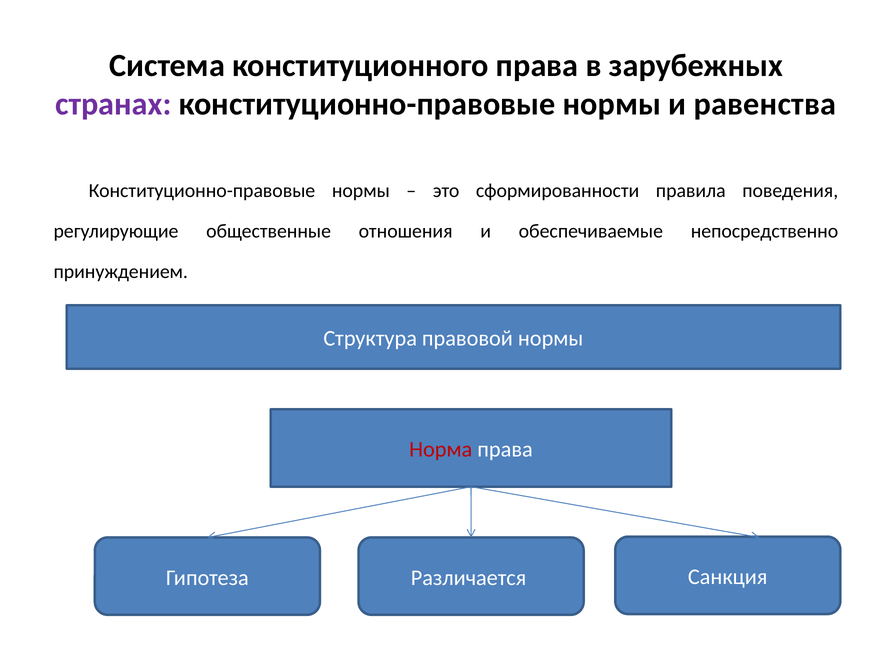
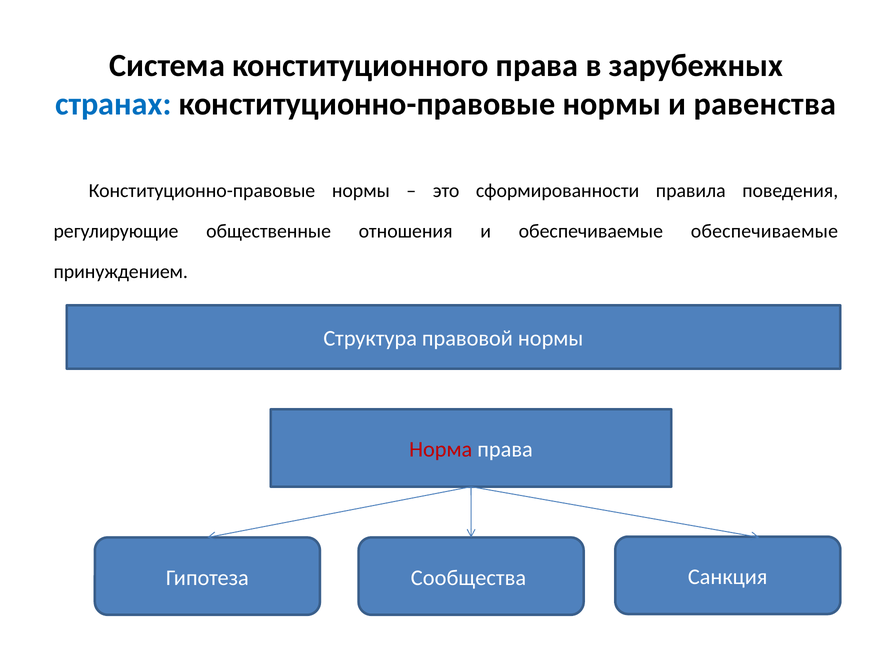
странах colour: purple -> blue (113, 104)
обеспечиваемые непосредственно: непосредственно -> обеспечиваемые (764, 231)
Различается: Различается -> Сообщества (469, 577)
